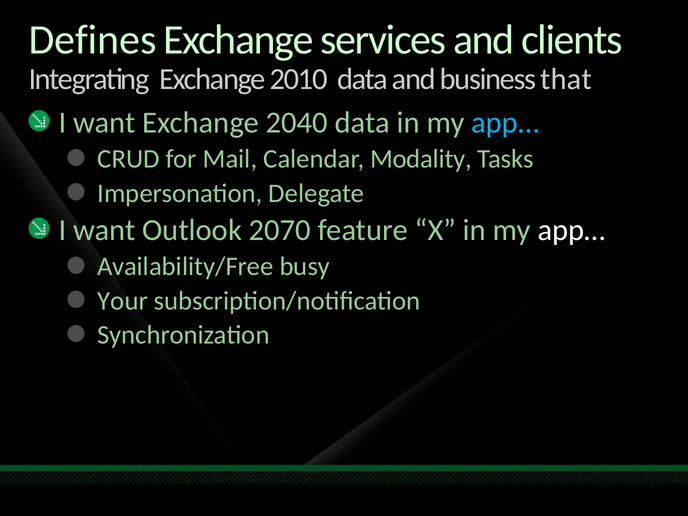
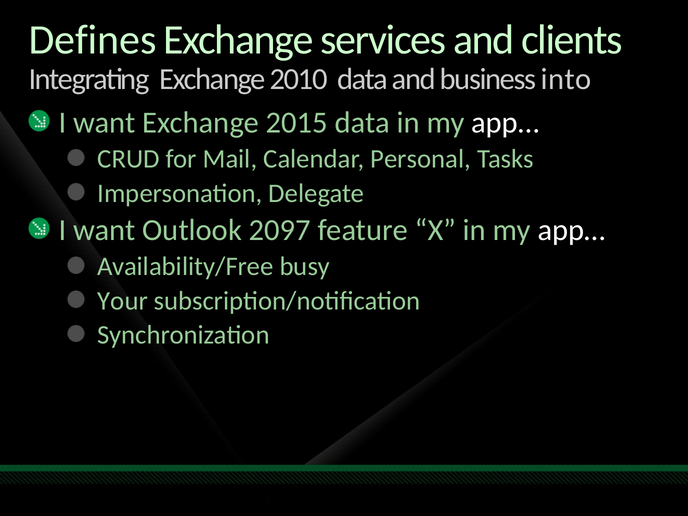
that: that -> into (566, 79)
2040: 2040 -> 2015 (297, 123)
app… colour: light blue -> white (505, 123)
Modality: Modality -> Personal (421, 159)
2070: 2070 -> 2097 (280, 230)
